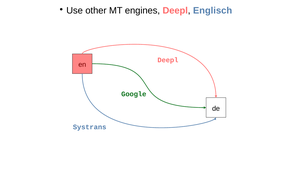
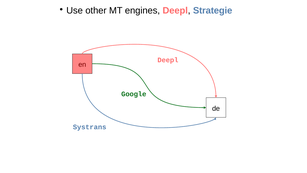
Englisch: Englisch -> Strategie (213, 10)
